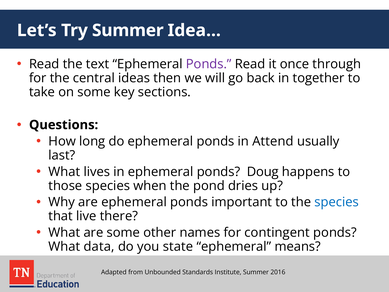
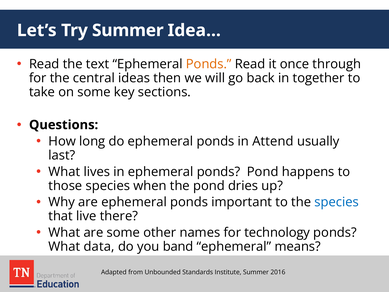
Ponds colour: purple -> orange (209, 64)
ponds Doug: Doug -> Pond (263, 172)
contingent: contingent -> technology (277, 232)
state: state -> band (178, 246)
